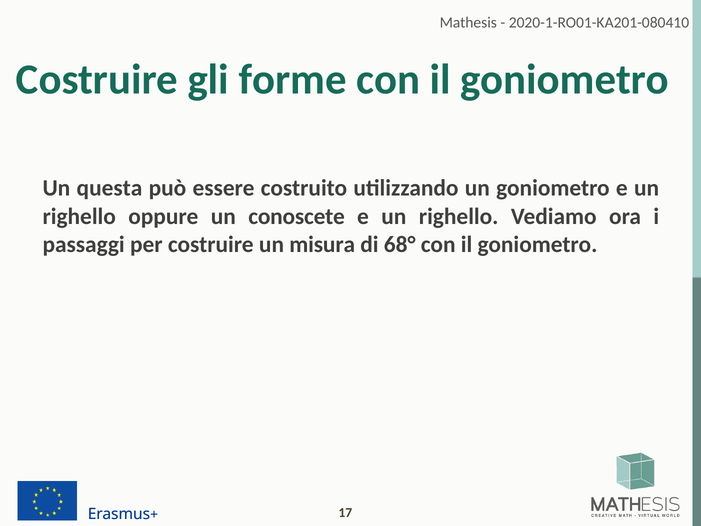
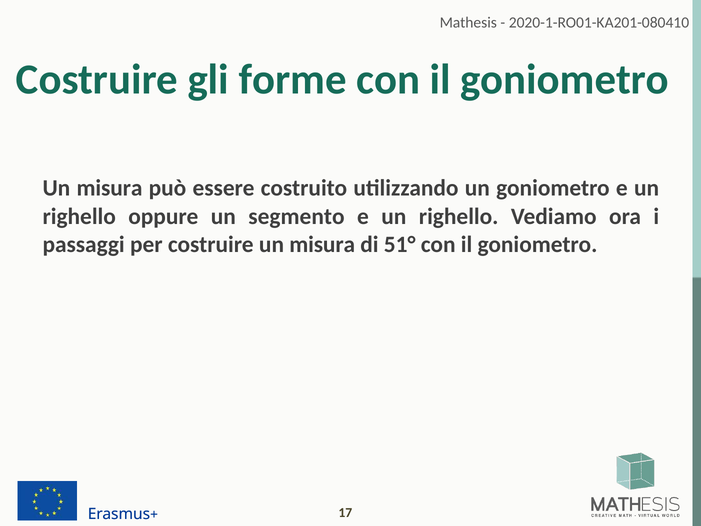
questa: questa -> misura (110, 188)
conoscete: conoscete -> segmento (296, 216)
68°: 68° -> 51° (400, 244)
